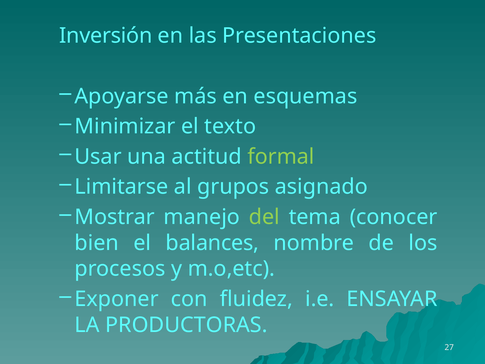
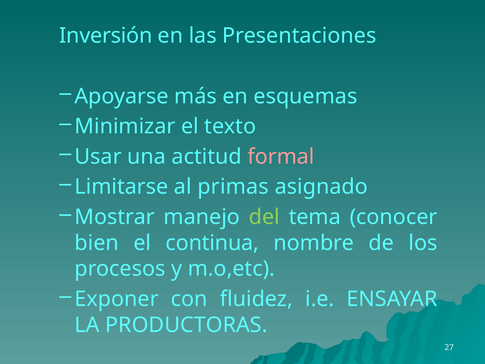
formal colour: light green -> pink (281, 157)
grupos: grupos -> primas (233, 187)
balances: balances -> continua (212, 243)
